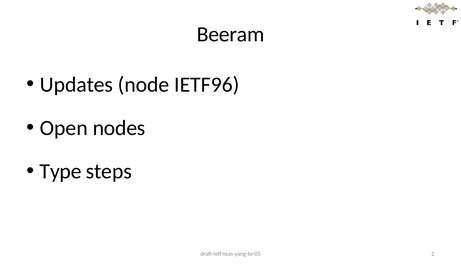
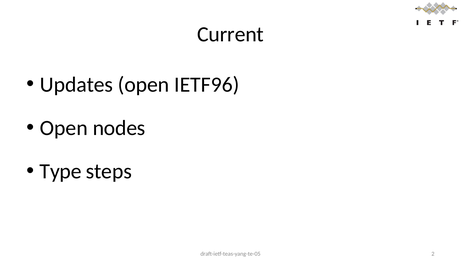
Beeram: Beeram -> Current (231, 34)
Updates node: node -> open (144, 85)
